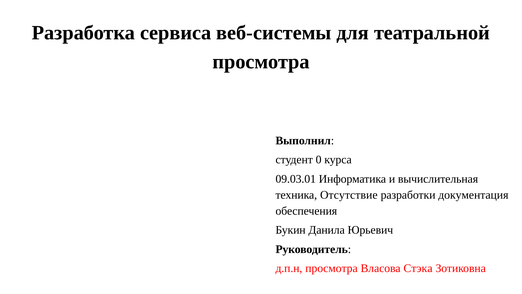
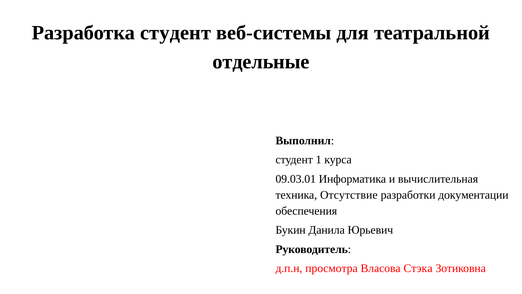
Разработка сервиса: сервиса -> студент (176, 33)
просмотра: просмотра -> отдельные (261, 62)
0: 0 -> 1 (319, 160)
документация: документация -> документации (473, 195)
